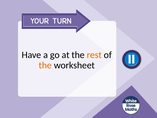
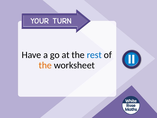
rest colour: orange -> blue (94, 55)
